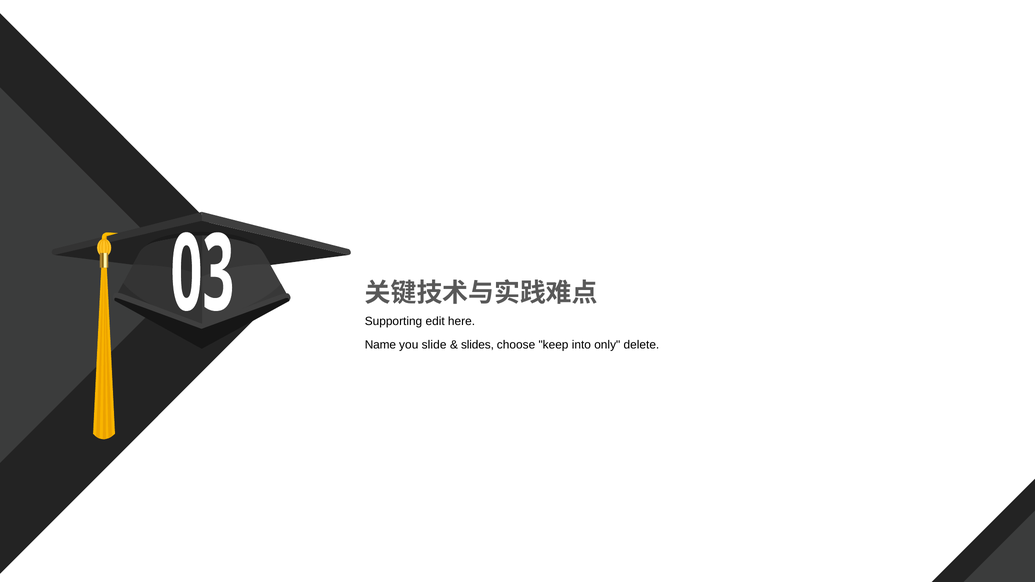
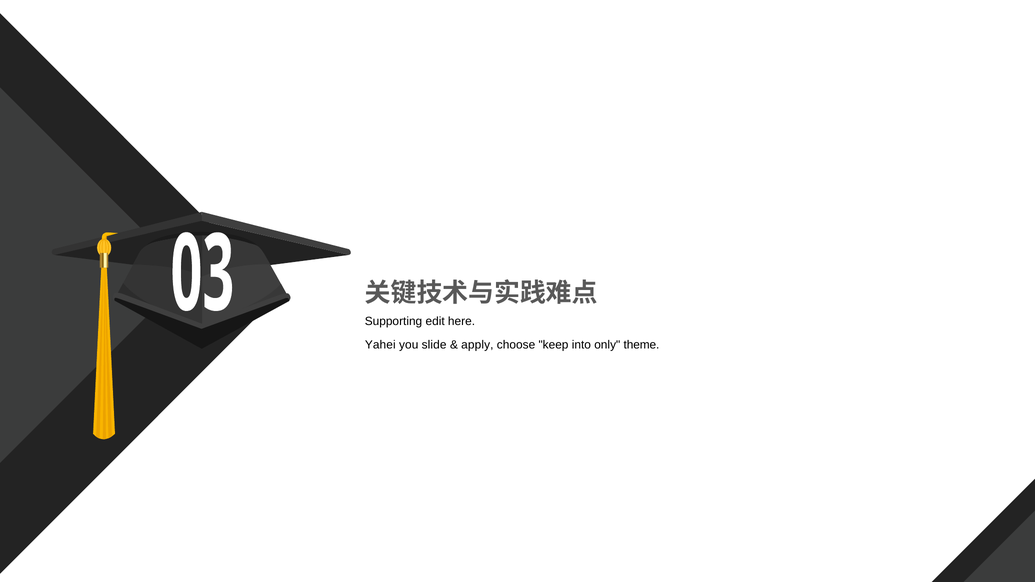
Name: Name -> Yahei (380, 345)
slides: slides -> apply (477, 345)
delete: delete -> theme (641, 345)
